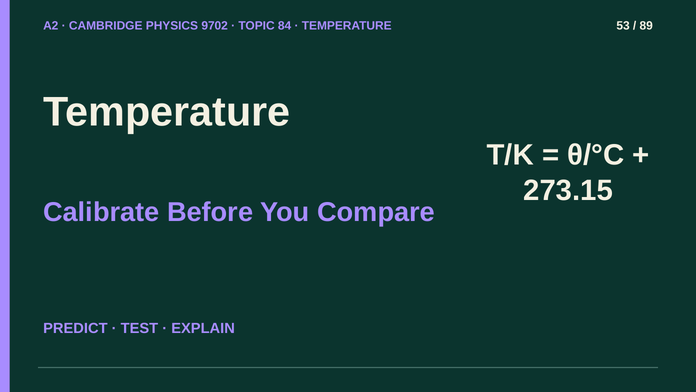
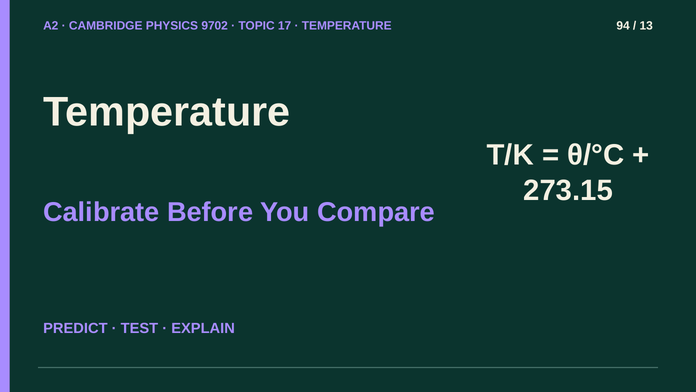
84: 84 -> 17 (285, 26)
53: 53 -> 94 (623, 26)
89: 89 -> 13 (646, 26)
